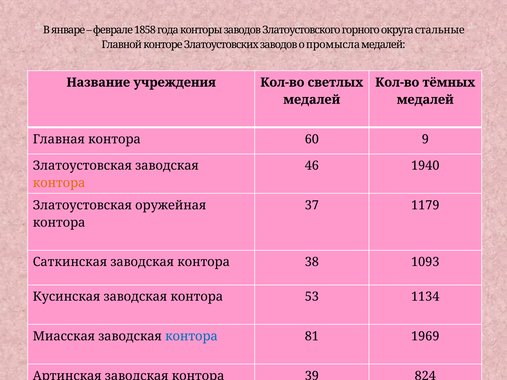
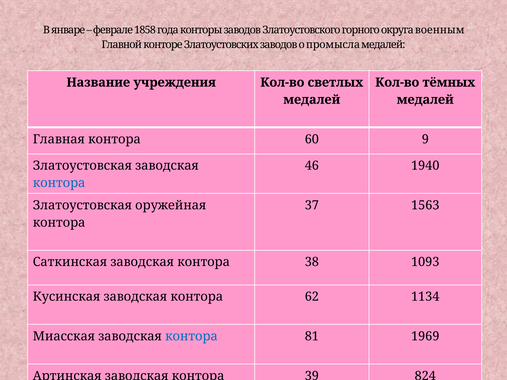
стальные: стальные -> военным (440, 30)
контора colour: orange -> blue (59, 183)
1179: 1179 -> 1563 (425, 205)
53: 53 -> 62 (312, 297)
